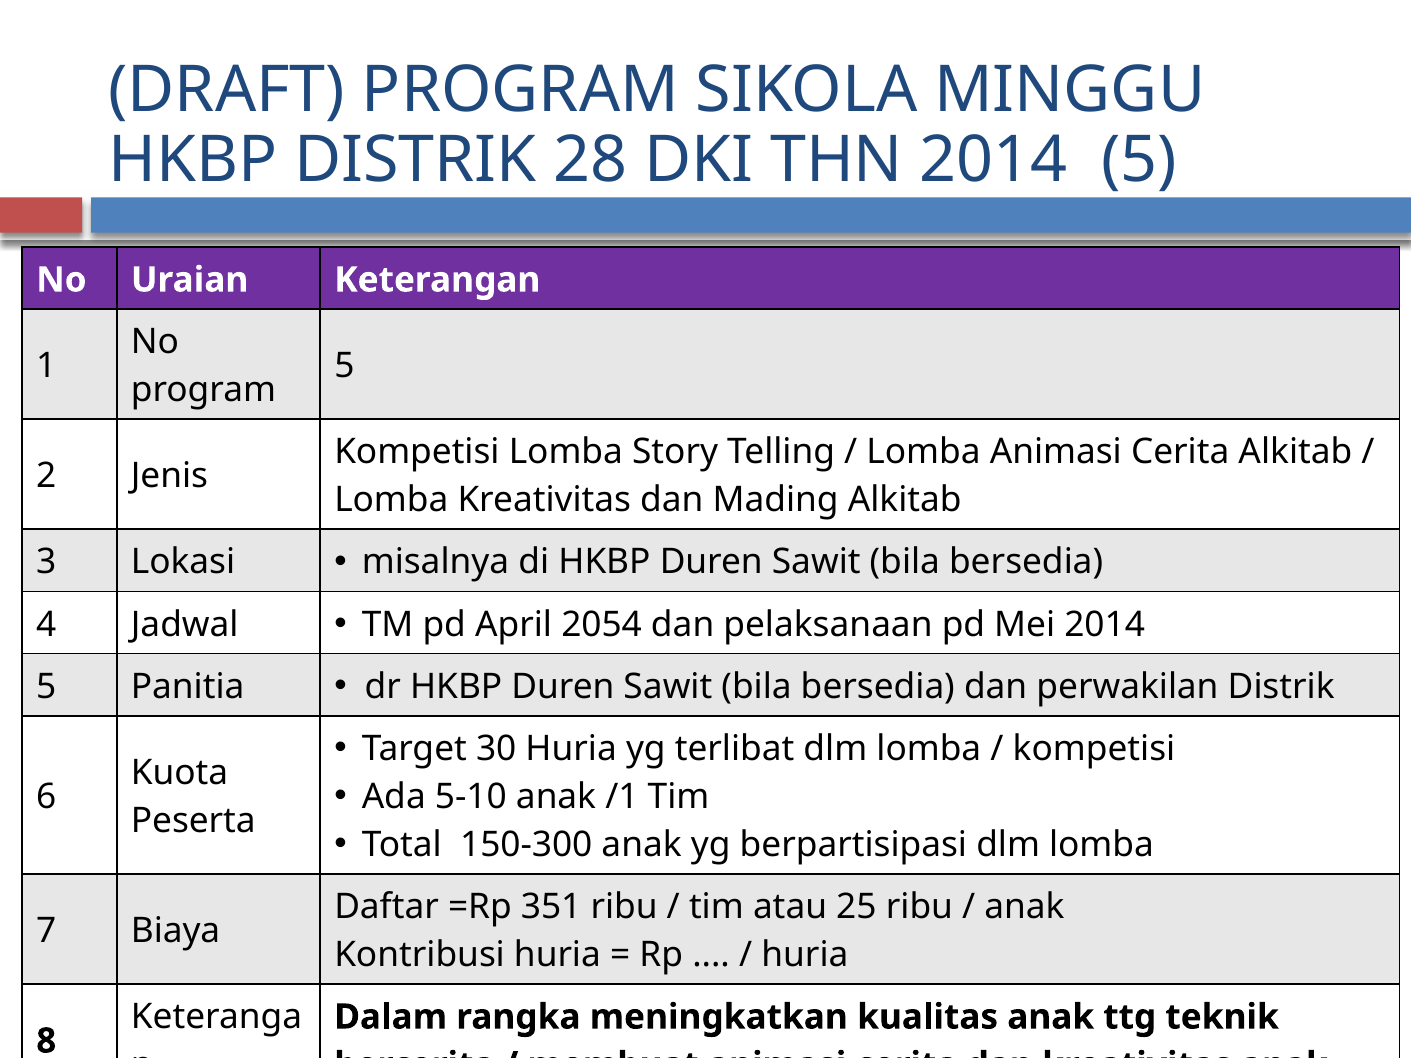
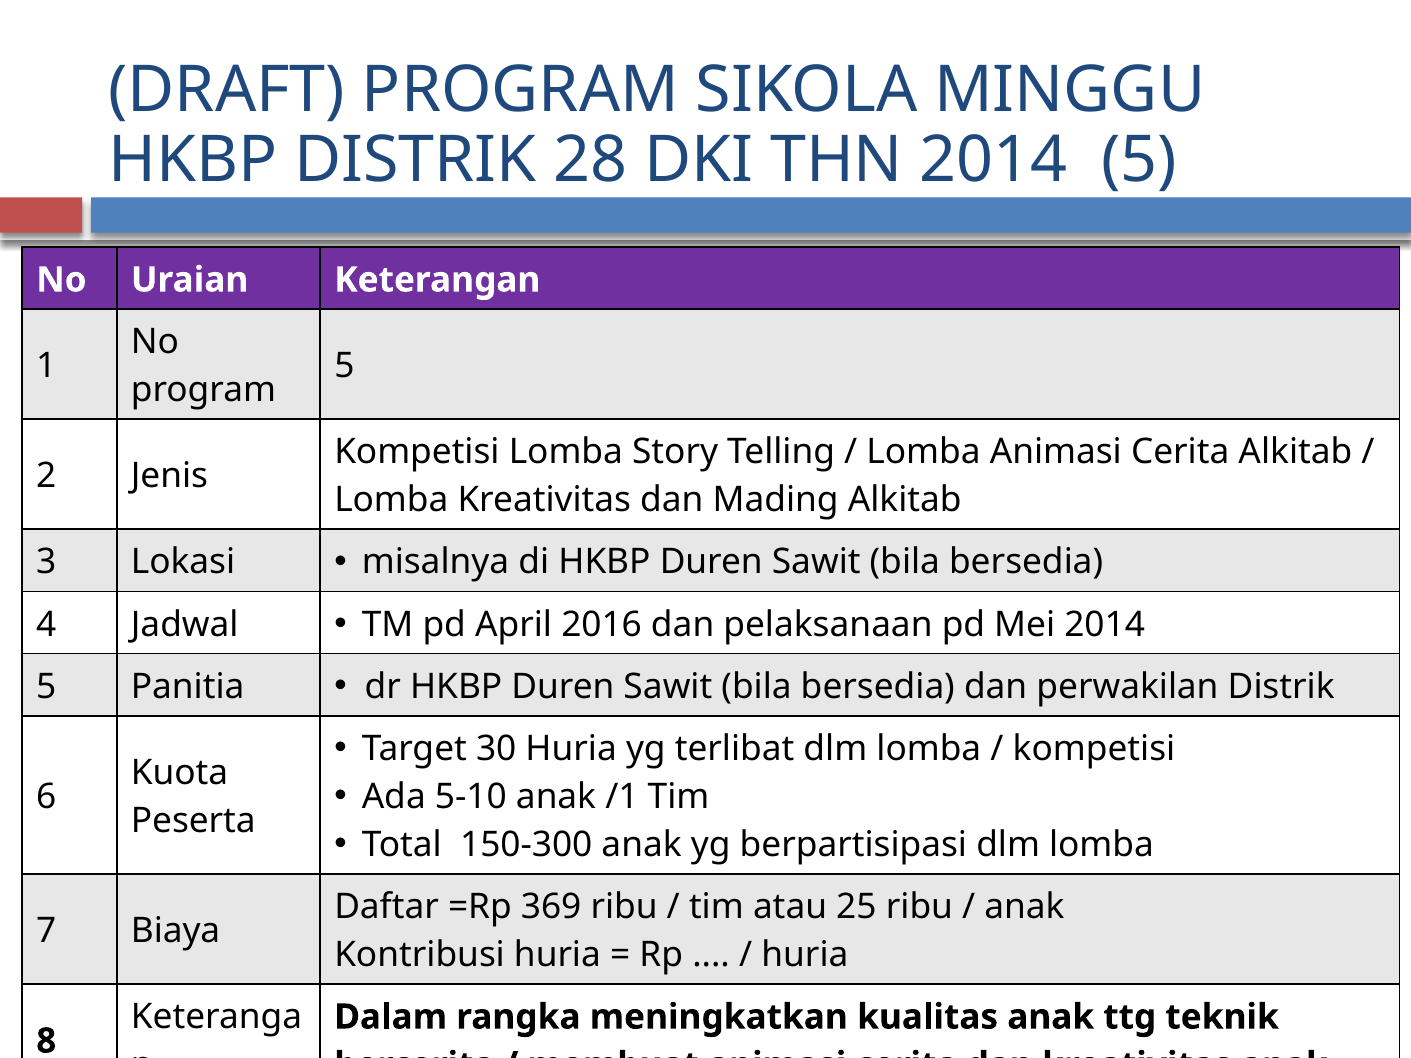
2054: 2054 -> 2016 (602, 625)
351: 351 -> 369 (551, 907)
